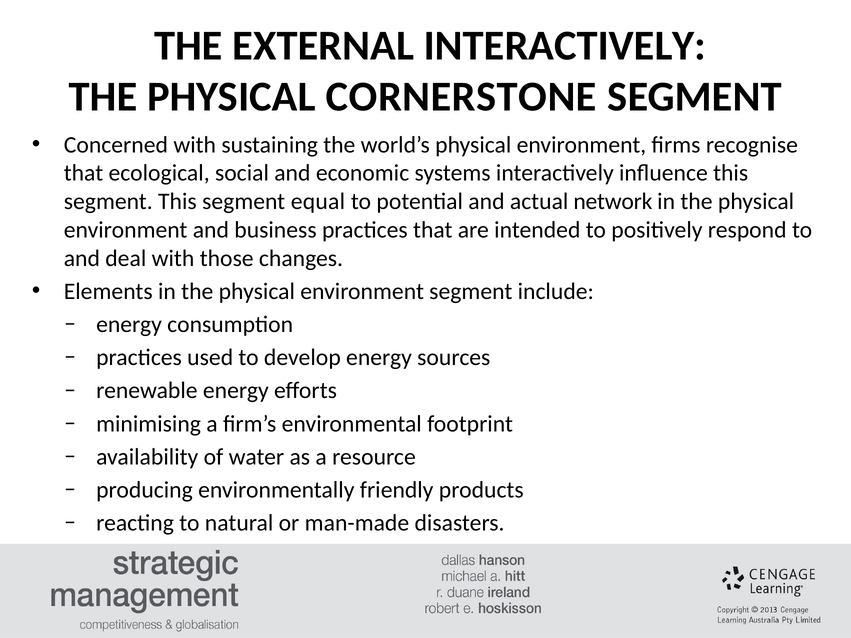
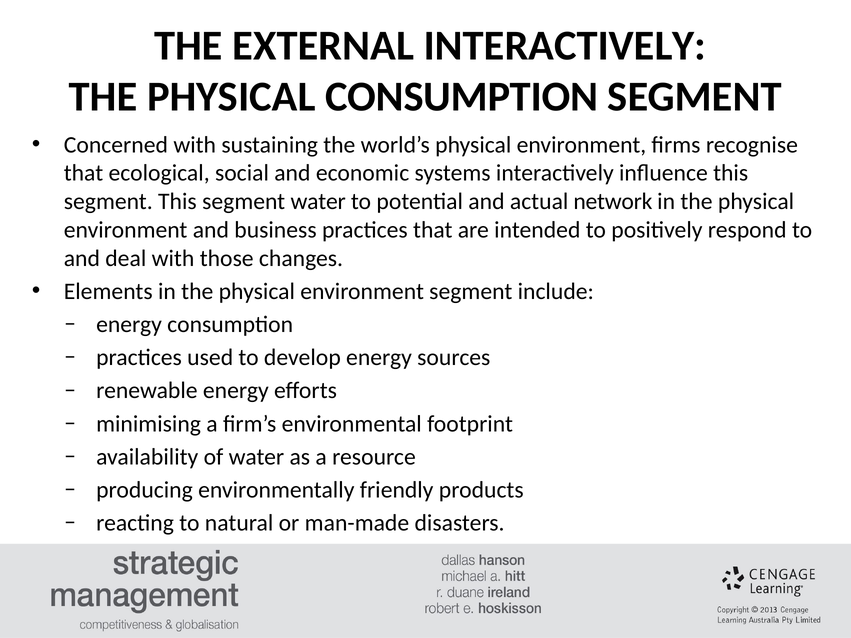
PHYSICAL CORNERSTONE: CORNERSTONE -> CONSUMPTION (462, 97)
segment equal: equal -> water (318, 202)
